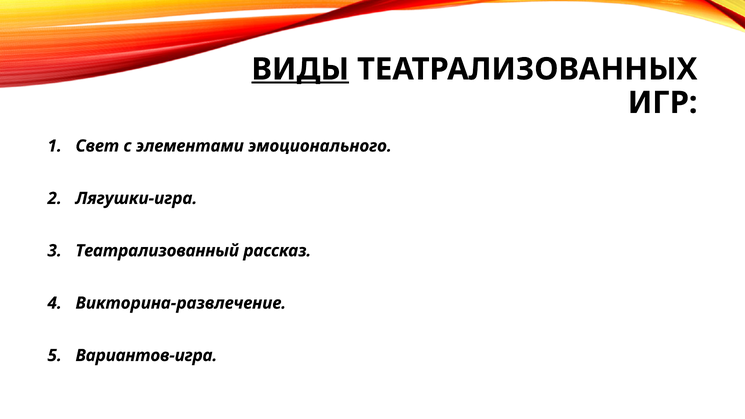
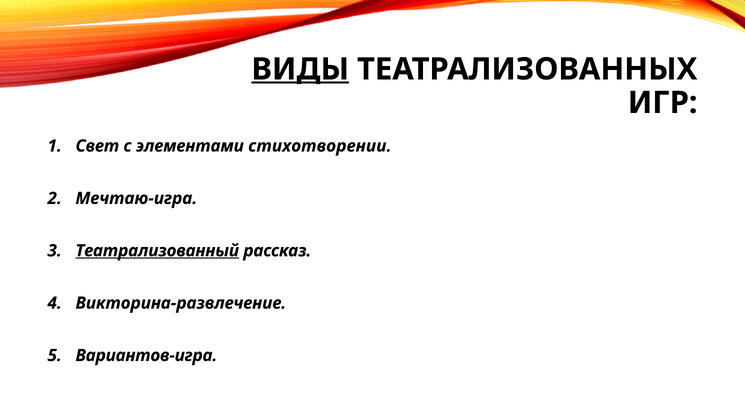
эмоционального: эмоционального -> стихотворении (320, 146)
Лягушки-игра: Лягушки-игра -> Мечтаю-игра (136, 198)
Театрализованный underline: none -> present (157, 251)
